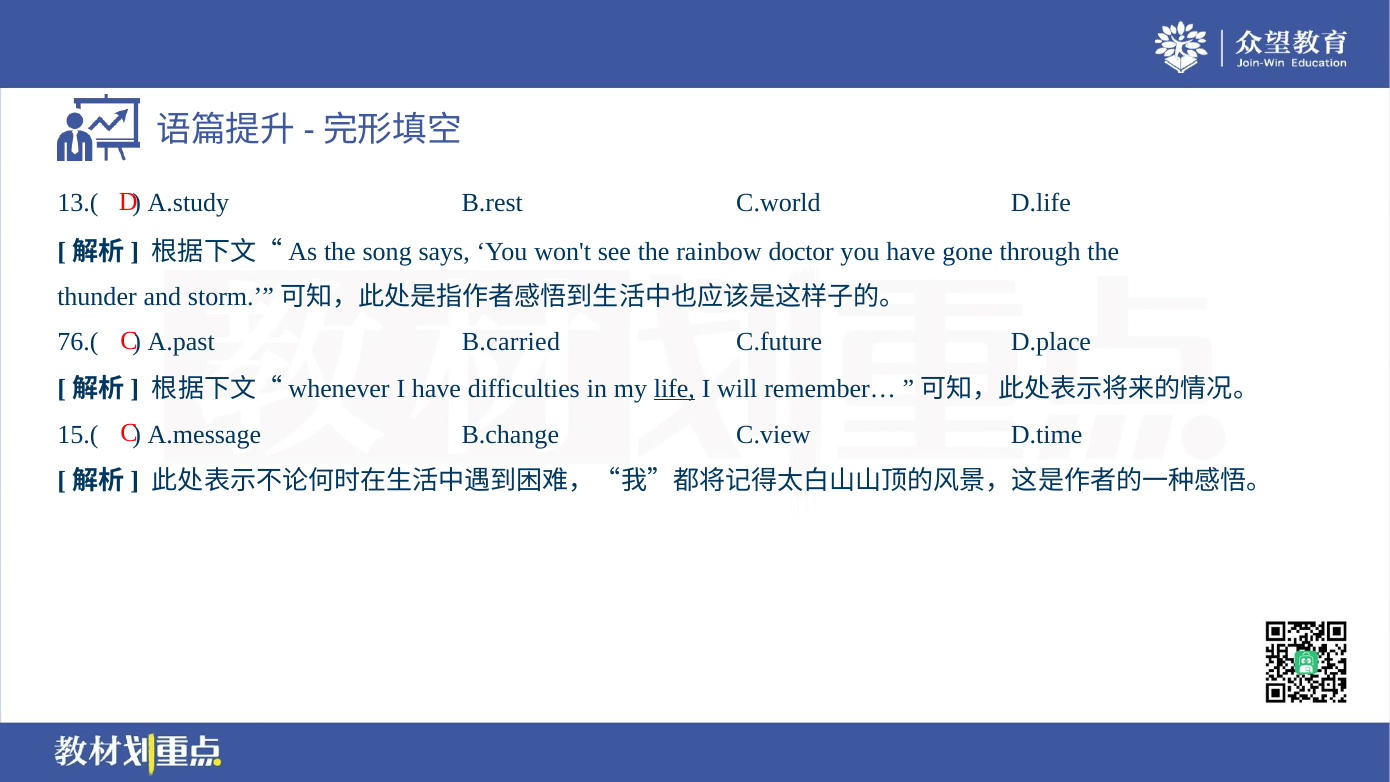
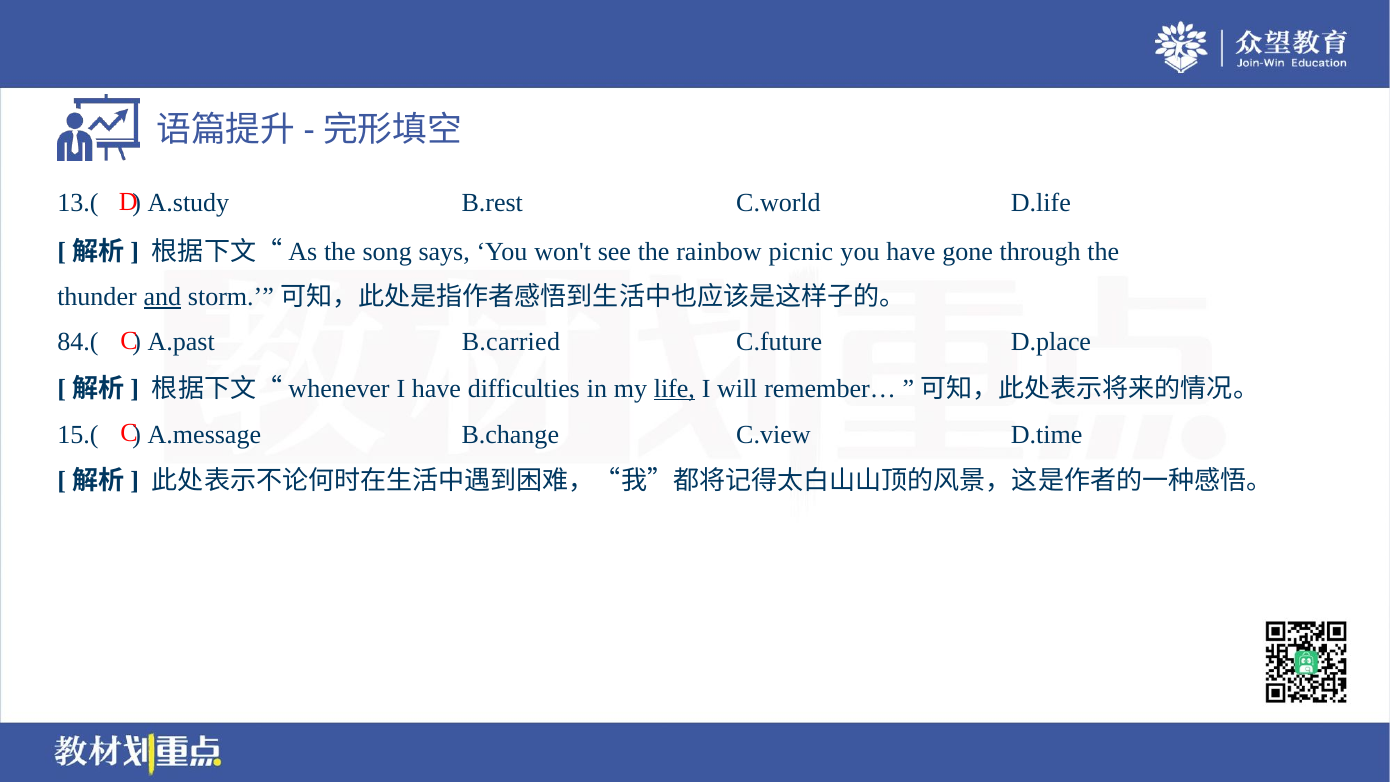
doctor: doctor -> picnic (801, 252)
and underline: none -> present (162, 297)
76.(: 76.( -> 84.( (78, 342)
